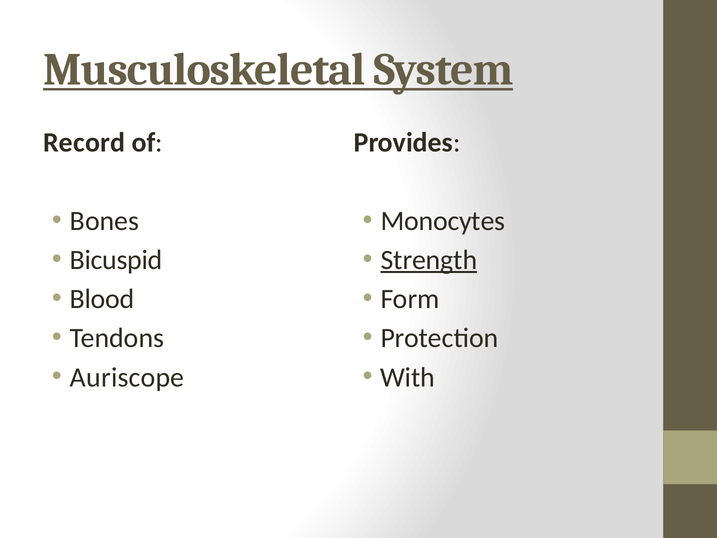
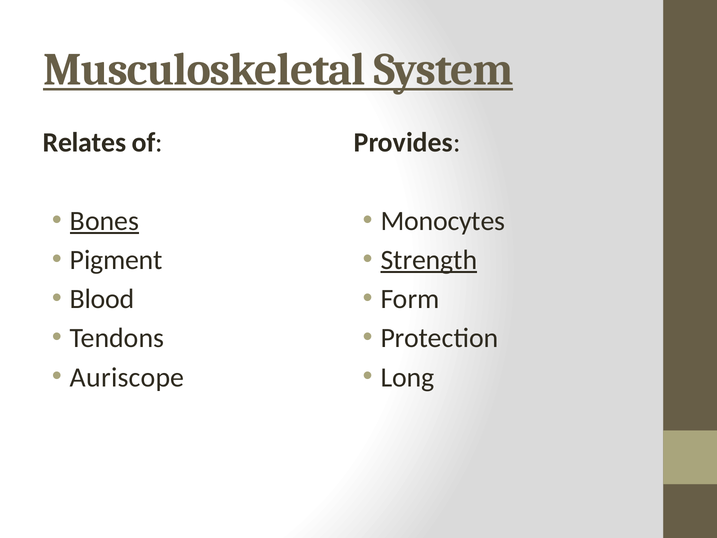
Record: Record -> Relates (84, 143)
Bones underline: none -> present (104, 221)
Bicuspid: Bicuspid -> Pigment (116, 260)
With: With -> Long (407, 377)
